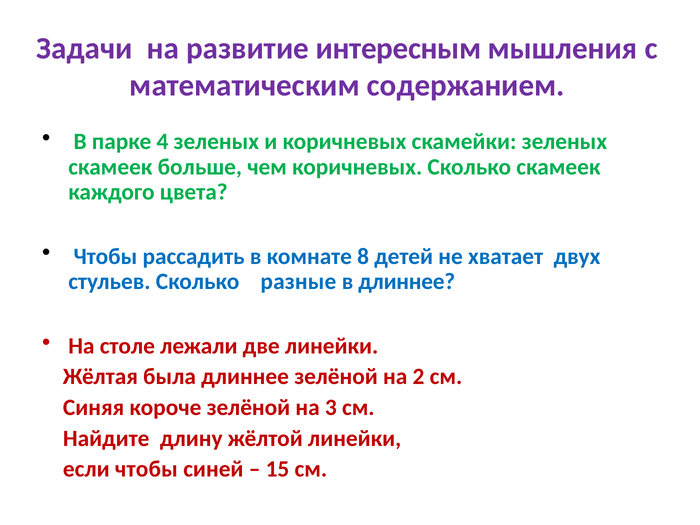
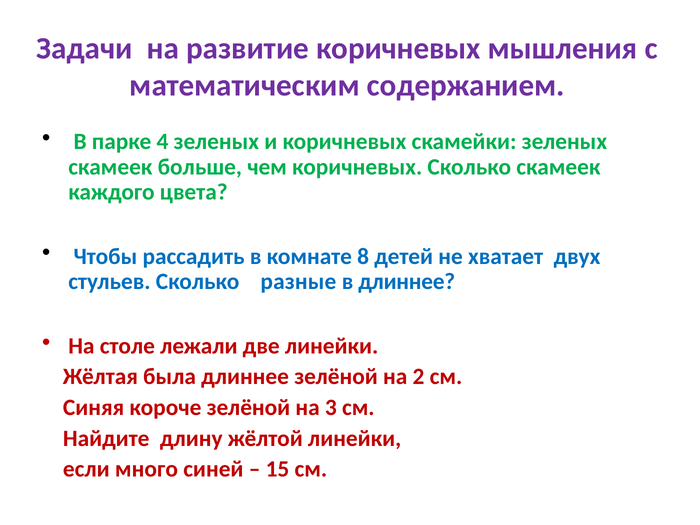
развитие интересным: интересным -> коричневых (398, 48)
если чтобы: чтобы -> много (146, 469)
